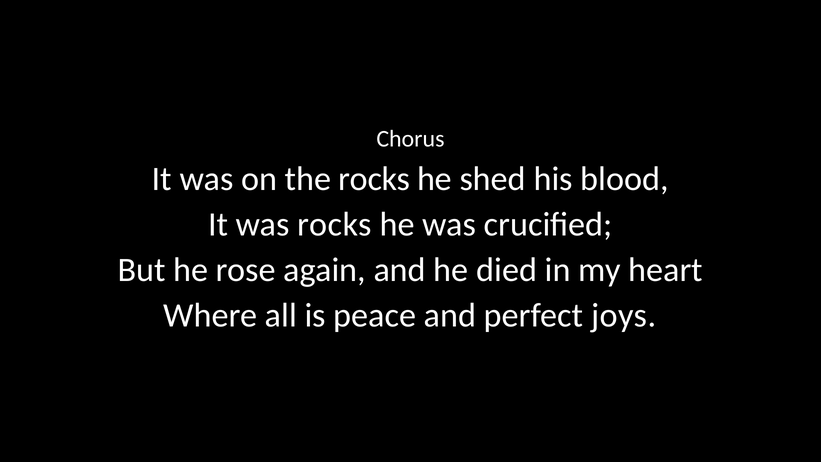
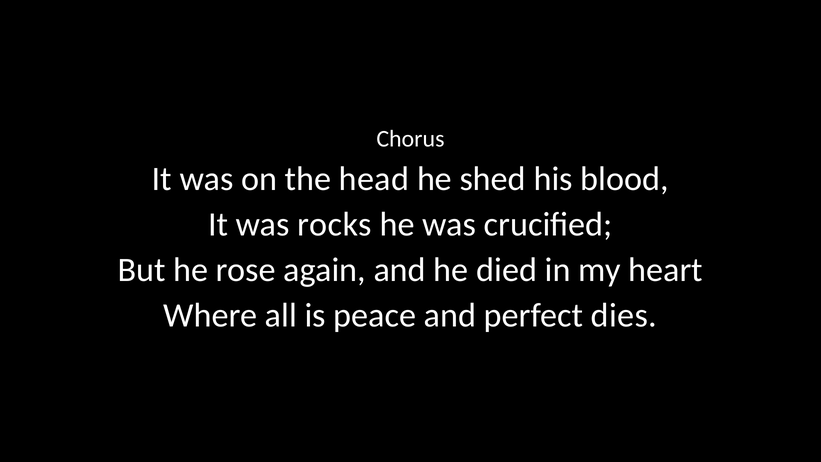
the rocks: rocks -> head (374, 179)
joys: joys -> dies (624, 315)
